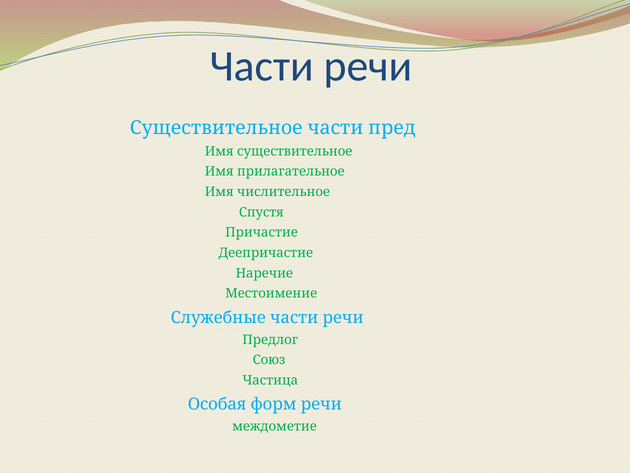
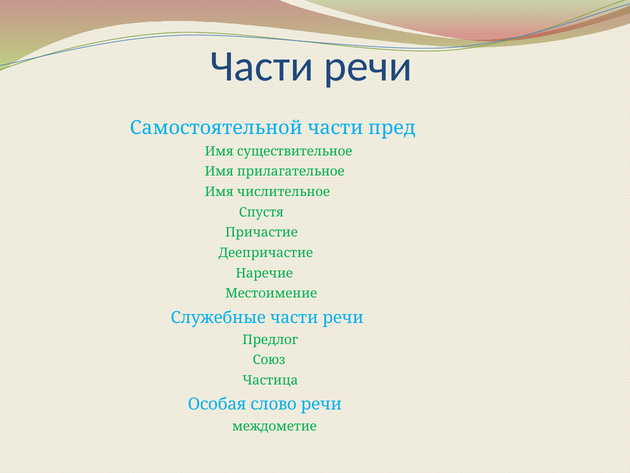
Существительное: Существительное -> Самостоятельной (216, 128)
форм: форм -> слово (274, 404)
